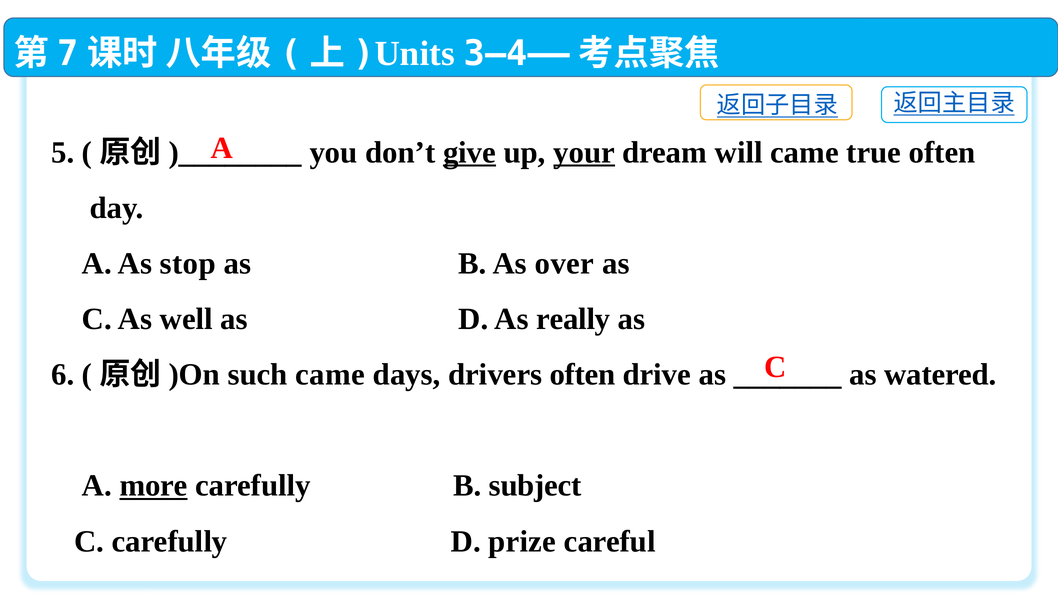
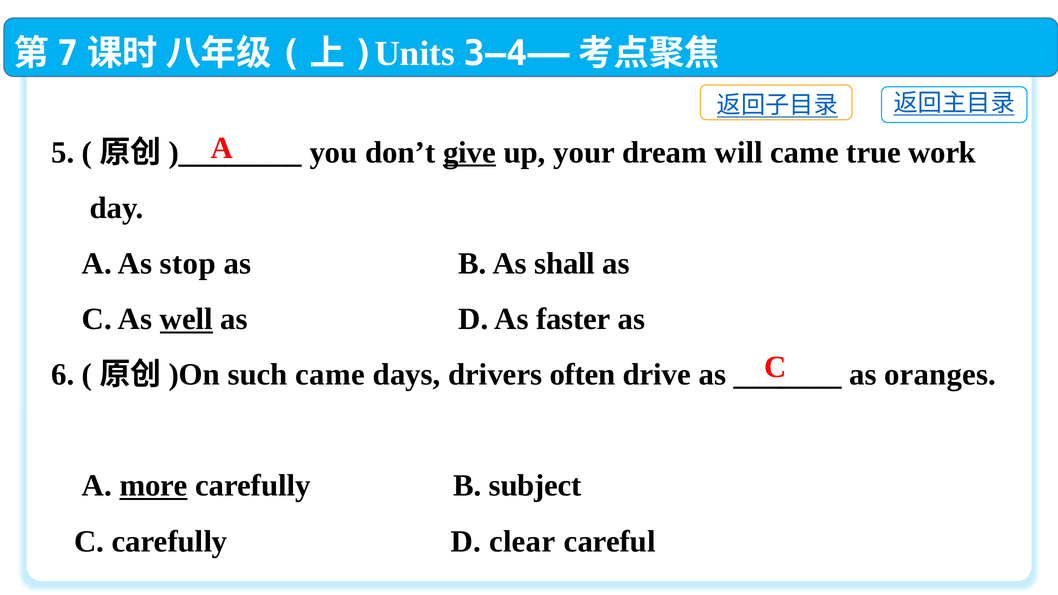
your underline: present -> none (584, 152)
true often: often -> work (942, 152)
over: over -> shall (565, 264)
well underline: none -> present (186, 319)
really: really -> faster (573, 319)
watered: watered -> oranges (940, 375)
prize: prize -> clear (522, 541)
